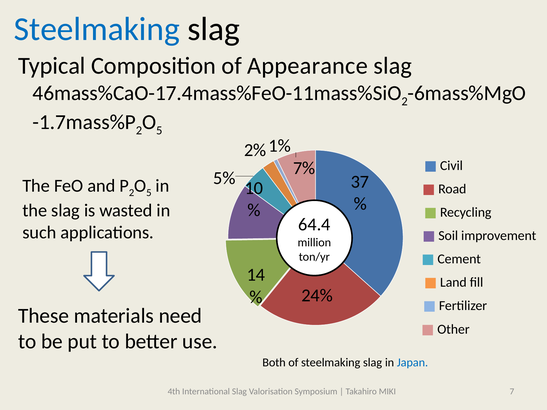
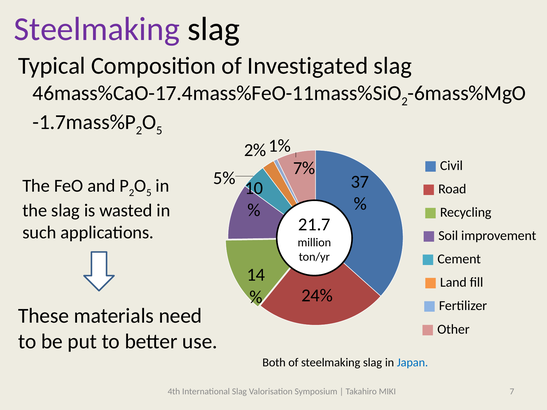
Steelmaking colour: blue -> purple (97, 29)
Appearance: Appearance -> Investigated (308, 66)
64.4: 64.4 -> 21.7 (314, 225)
